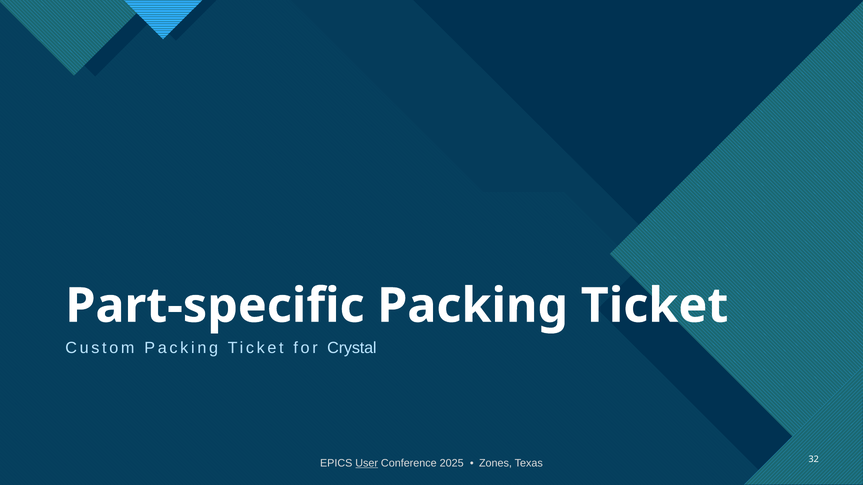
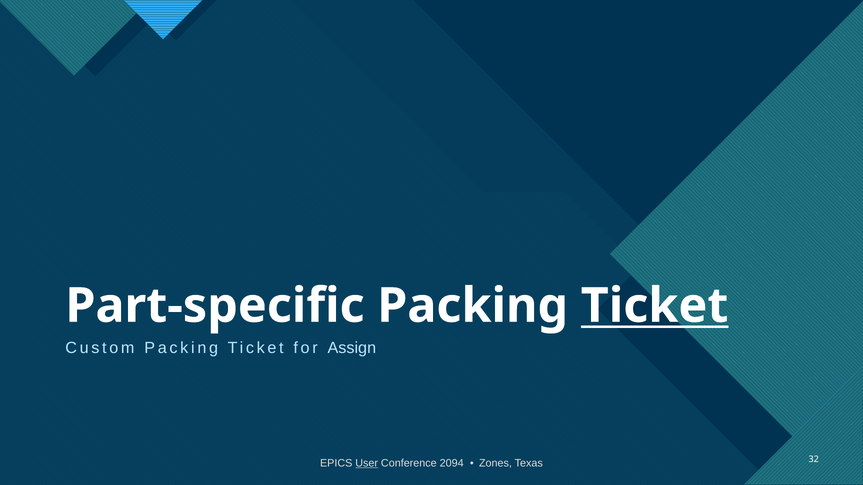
Ticket underline: none -> present (655, 306)
Crystal: Crystal -> Assign (352, 348)
2025: 2025 -> 2094 (452, 464)
